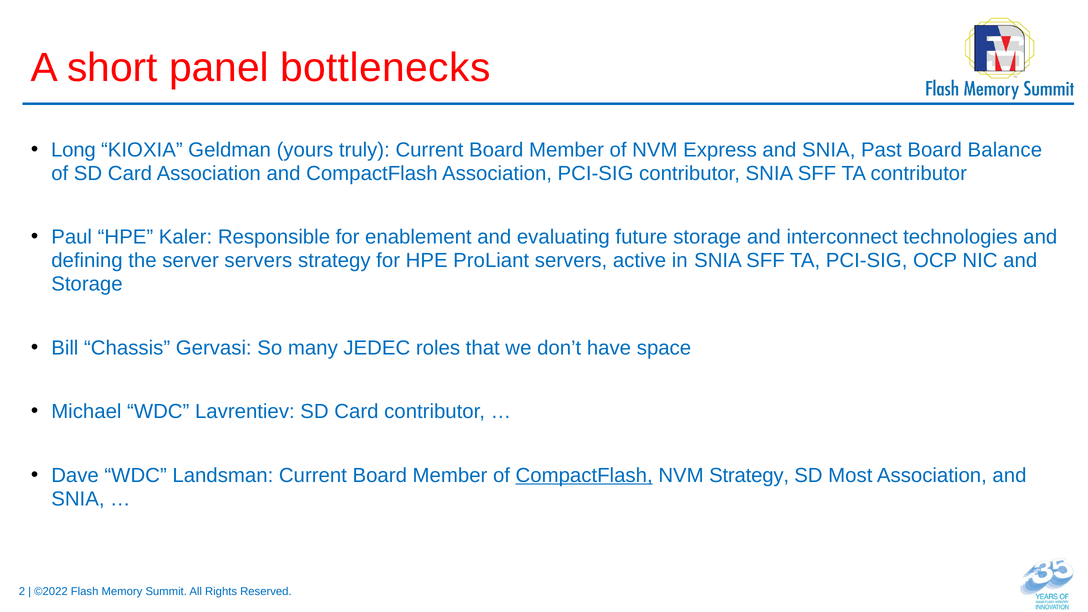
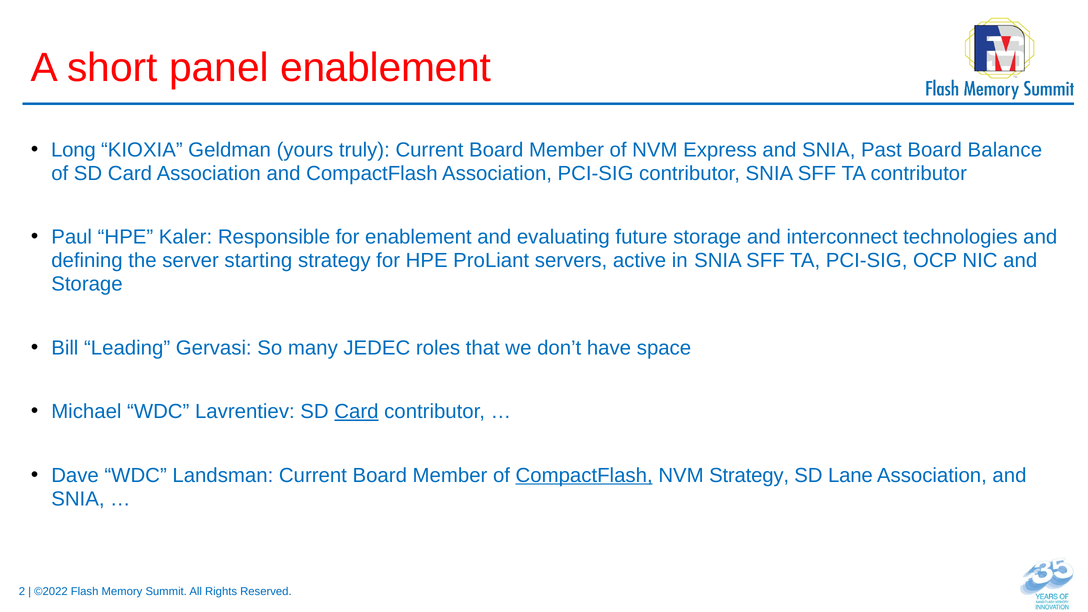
panel bottlenecks: bottlenecks -> enablement (386, 68)
server servers: servers -> starting (258, 261)
Chassis: Chassis -> Leading (127, 348)
Card underline: none -> present (356, 412)
Most: Most -> Lane (850, 475)
